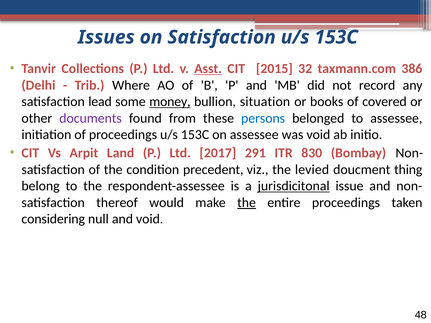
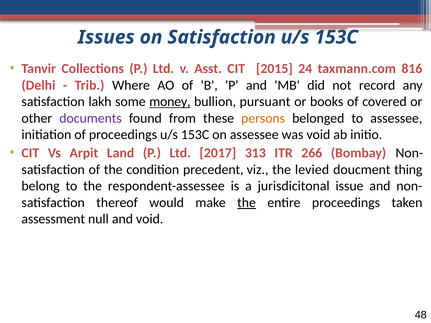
Asst underline: present -> none (208, 69)
32: 32 -> 24 (305, 69)
386: 386 -> 816 (412, 69)
lead: lead -> lakh (100, 102)
situation: situation -> pursuant (265, 102)
persons colour: blue -> orange (263, 118)
291: 291 -> 313 (255, 153)
830: 830 -> 266 (312, 153)
jurisdicitonal underline: present -> none (294, 186)
considering: considering -> assessment (53, 219)
